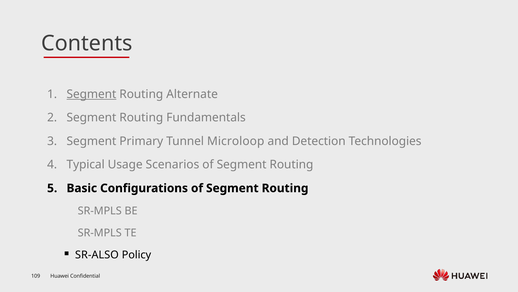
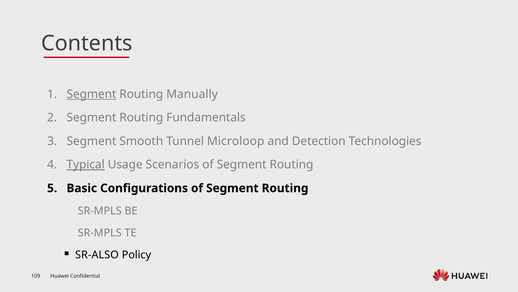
Alternate: Alternate -> Manually (192, 94)
Primary: Primary -> Smooth (141, 141)
Typical underline: none -> present (86, 164)
